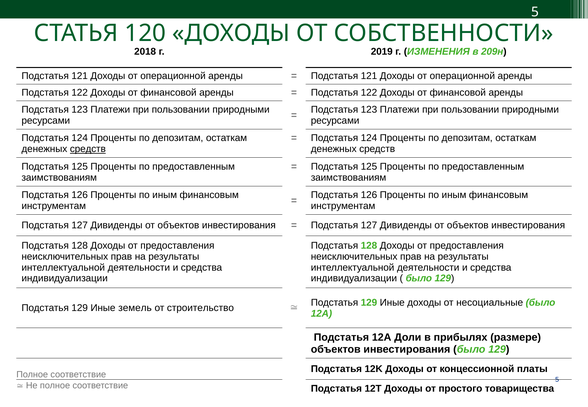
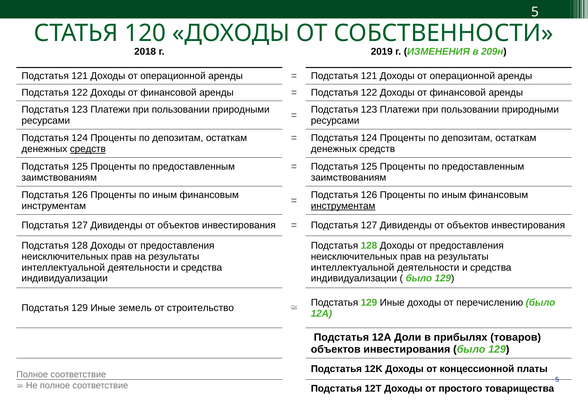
инструментам underline: none -> present (343, 206)
несоциальные: несоциальные -> перечислению (490, 303)
размере: размере -> товаров (516, 337)
